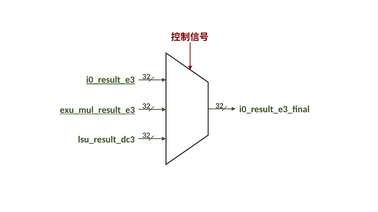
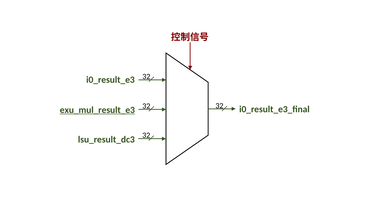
i0_result_e3 underline: present -> none (110, 80)
